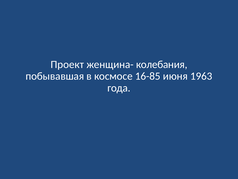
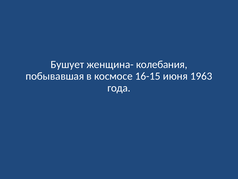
Проект: Проект -> Бушует (67, 64)
16-85: 16-85 -> 16-15 (148, 76)
